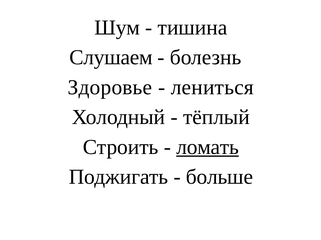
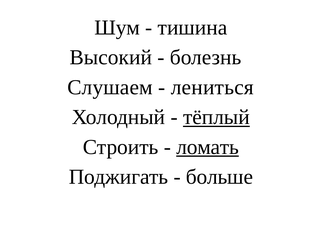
Слушаем: Слушаем -> Высокий (111, 58)
Здоровье: Здоровье -> Слушаем (110, 88)
тёплый underline: none -> present (216, 118)
